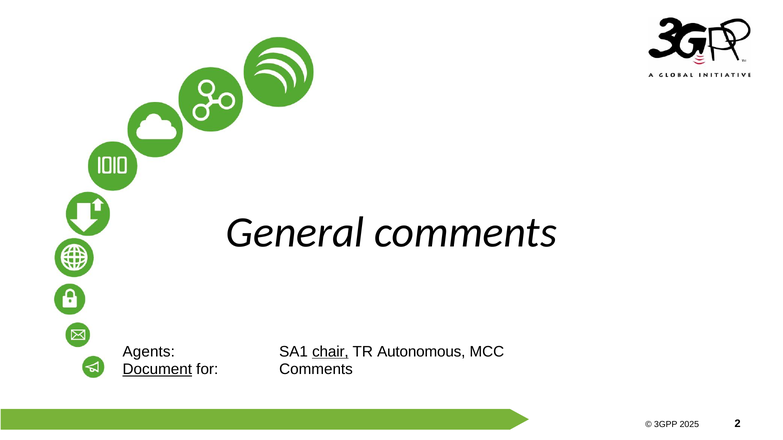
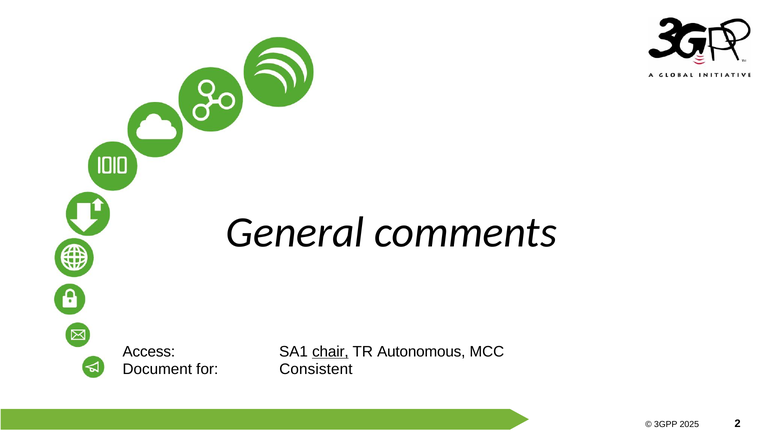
Agents: Agents -> Access (149, 352)
Document underline: present -> none (157, 370)
for Comments: Comments -> Consistent (316, 370)
